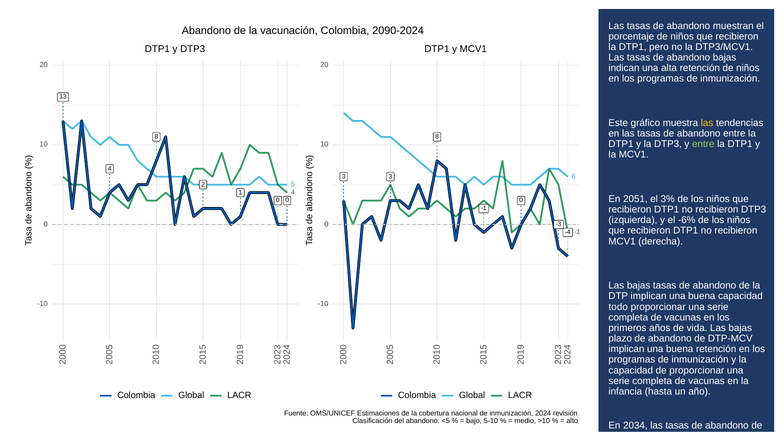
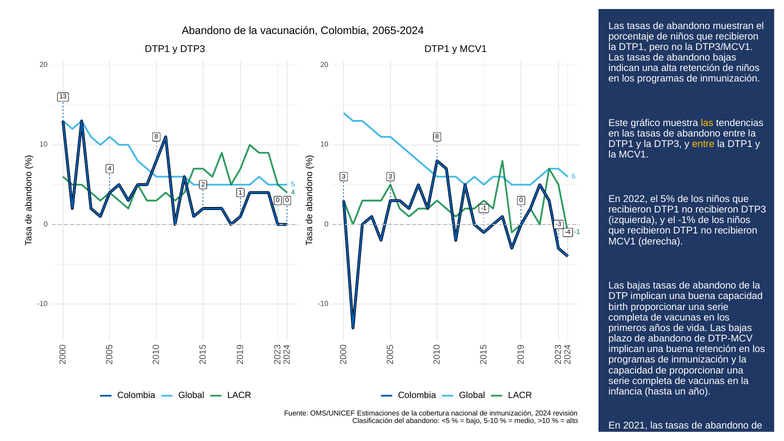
2090-2024: 2090-2024 -> 2065-2024 (398, 31)
entre colour: light green -> yellow (703, 144)
2051: 2051 -> 2022 (635, 199)
3%: 3% -> 5% (668, 199)
-6%: -6% -> -1% (687, 220)
todo: todo -> birth (618, 307)
2034: 2034 -> 2021 (635, 425)
